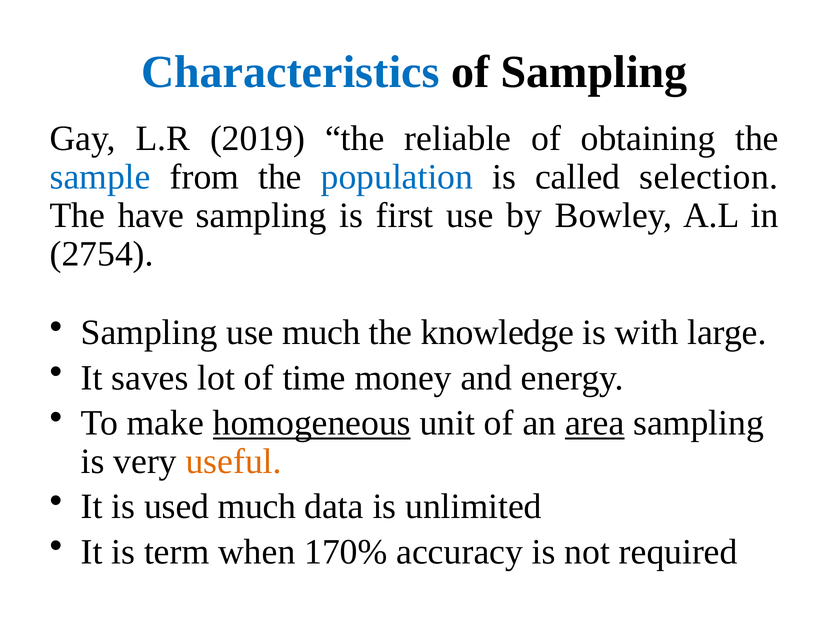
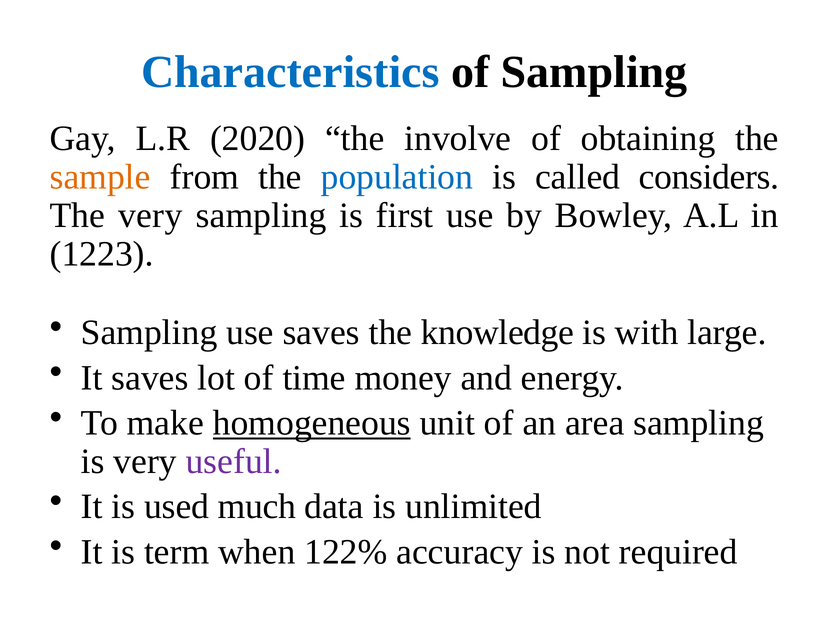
2019: 2019 -> 2020 (258, 139)
reliable: reliable -> involve (458, 139)
sample colour: blue -> orange (100, 177)
selection: selection -> considers (709, 177)
The have: have -> very (150, 216)
2754: 2754 -> 1223 (102, 254)
use much: much -> saves (321, 333)
area underline: present -> none (595, 424)
useful colour: orange -> purple (234, 462)
170%: 170% -> 122% (346, 552)
